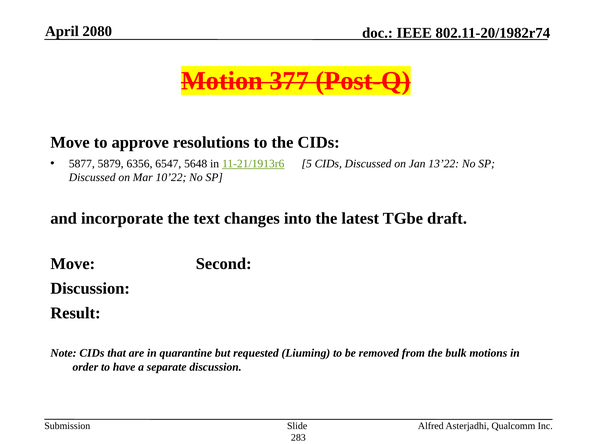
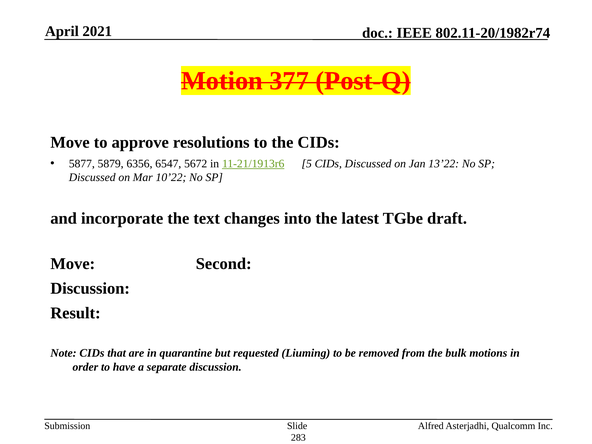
2080: 2080 -> 2021 (97, 31)
5648: 5648 -> 5672 (196, 164)
